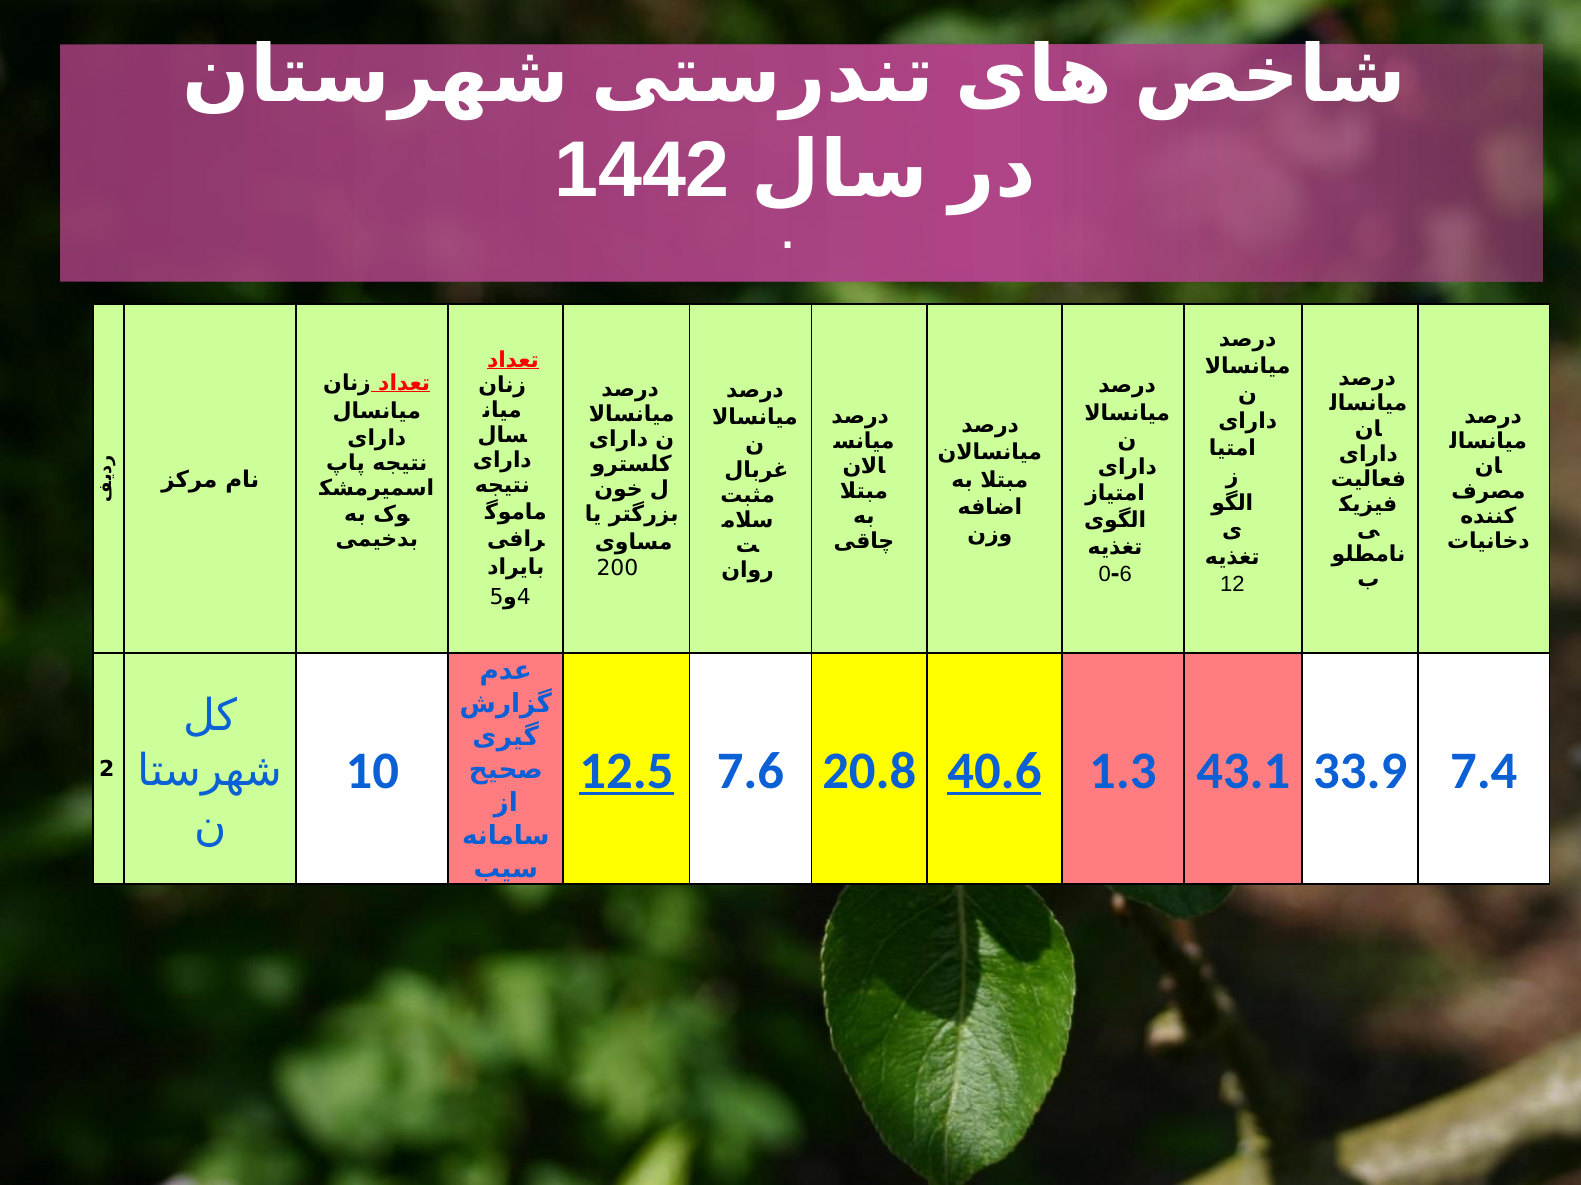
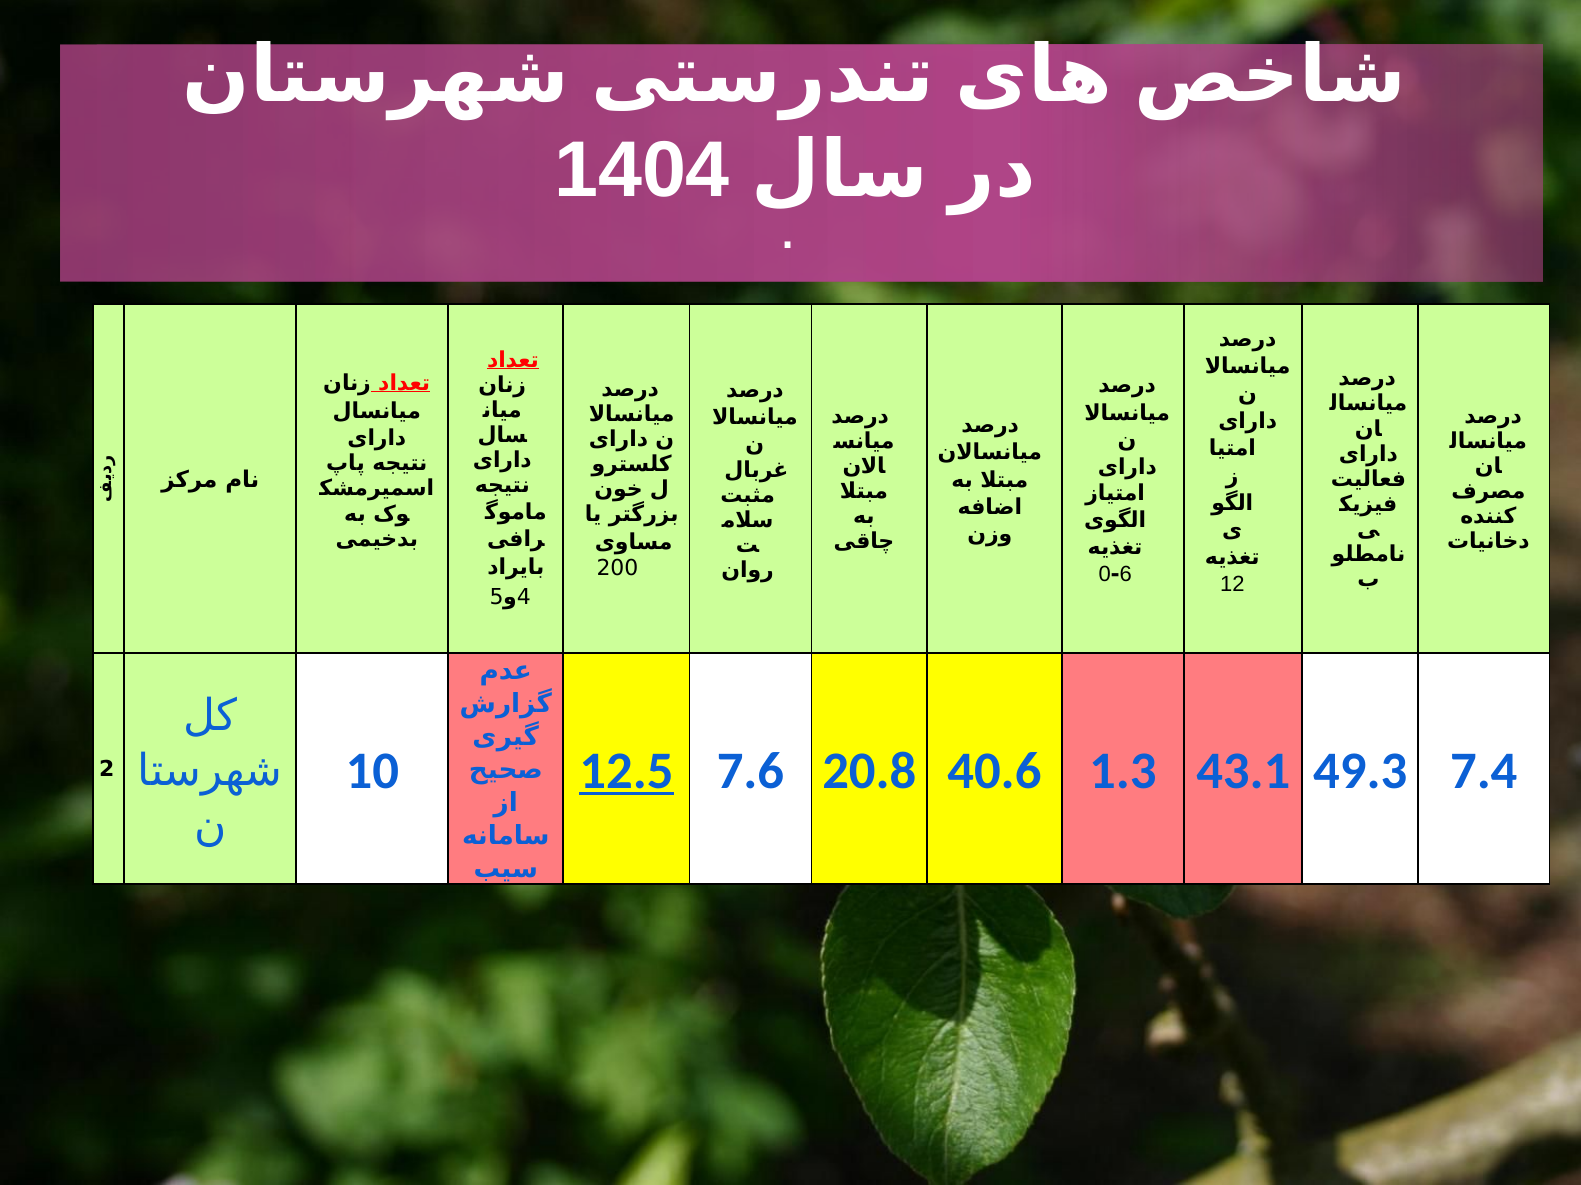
1442: 1442 -> 1404 (642, 170)
40.6 underline: present -> none (994, 772)
33.9: 33.9 -> 49.3 (1360, 772)
